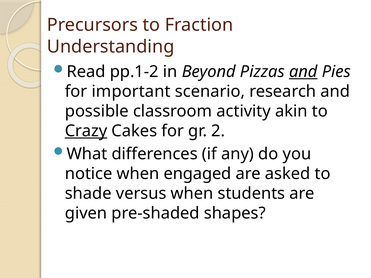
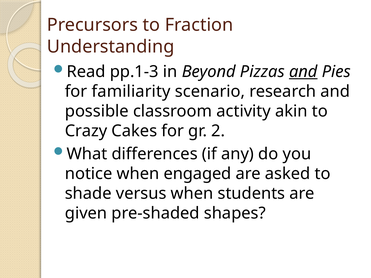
pp.1-2: pp.1-2 -> pp.1-3 (134, 72)
important: important -> familiarity (131, 91)
Crazy underline: present -> none (86, 131)
